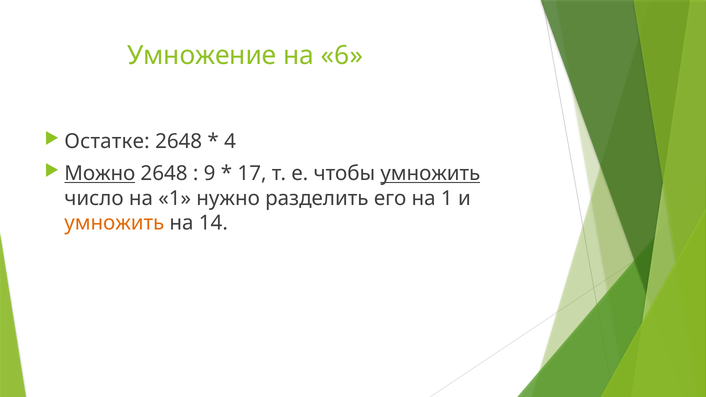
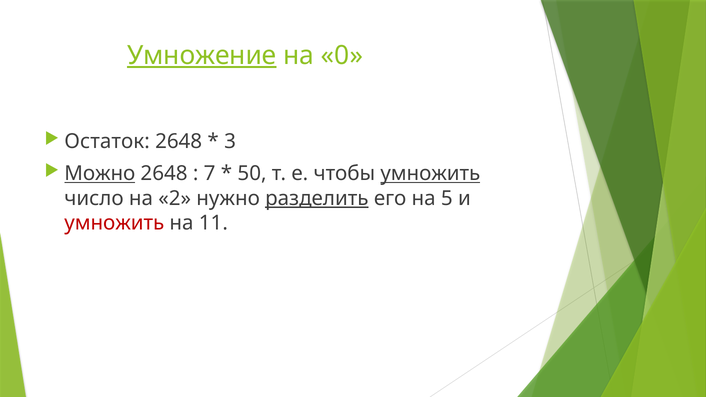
Умножение underline: none -> present (202, 56)
6: 6 -> 0 (342, 56)
Остатке: Остатке -> Остаток (107, 142)
4: 4 -> 3 (230, 142)
9: 9 -> 7 (210, 174)
17: 17 -> 50 (252, 174)
число на 1: 1 -> 2 (175, 198)
разделить underline: none -> present (317, 198)
его на 1: 1 -> 5 (447, 198)
умножить colour: orange -> red (114, 223)
14: 14 -> 11 (213, 223)
